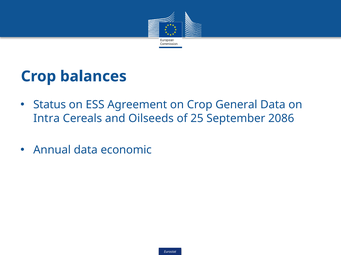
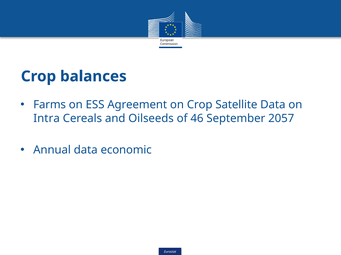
Status: Status -> Farms (50, 105)
General: General -> Satellite (236, 105)
25: 25 -> 46 (197, 119)
2086: 2086 -> 2057 (281, 119)
